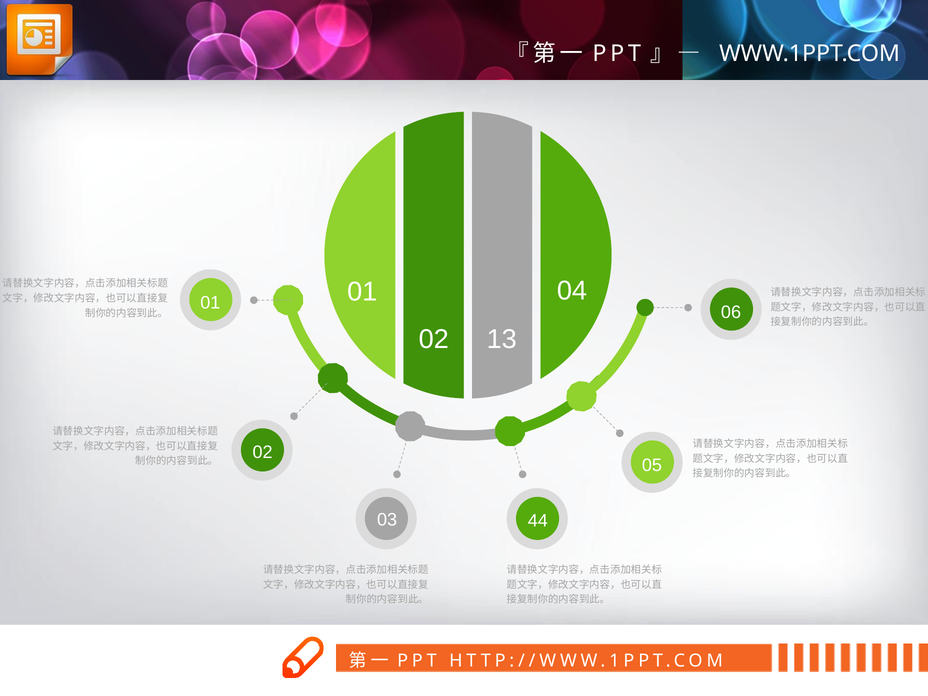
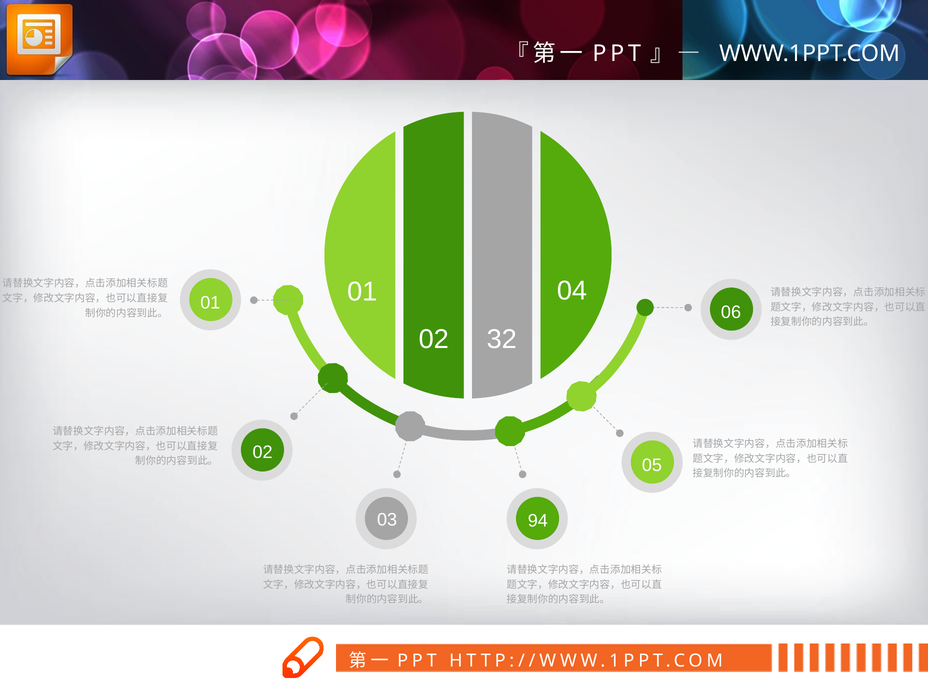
13: 13 -> 32 (502, 339)
44: 44 -> 94 (538, 521)
